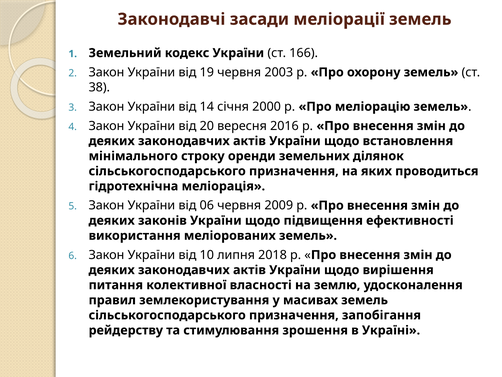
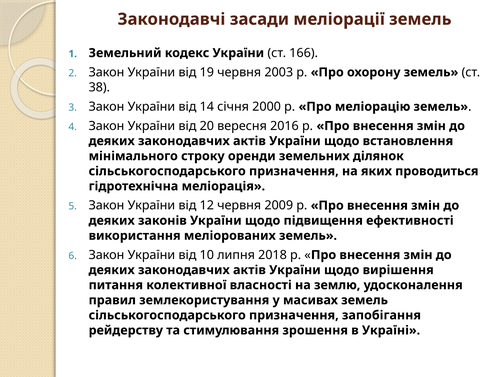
06: 06 -> 12 (207, 205)
